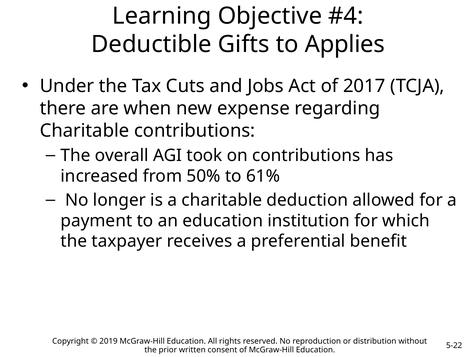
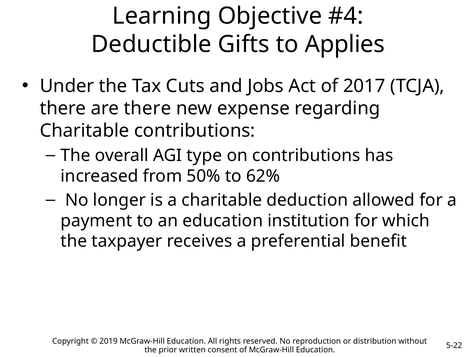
are when: when -> there (147, 108)
took: took -> type (204, 155)
61%: 61% -> 62% (263, 176)
